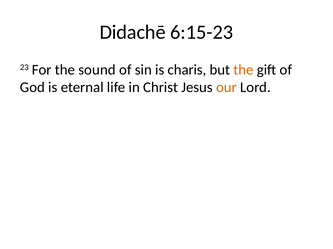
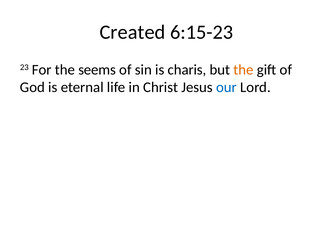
Didachē: Didachē -> Created (132, 32)
sound: sound -> seems (97, 70)
our colour: orange -> blue (226, 88)
